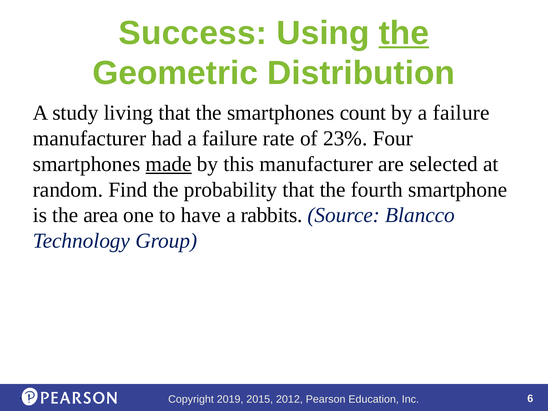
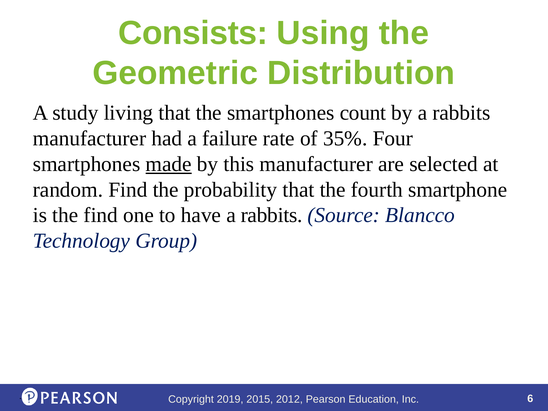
Success: Success -> Consists (193, 33)
the underline: present -> none (404, 33)
by a failure: failure -> rabbits (461, 113)
23%: 23% -> 35% (345, 139)
the area: area -> find (101, 215)
